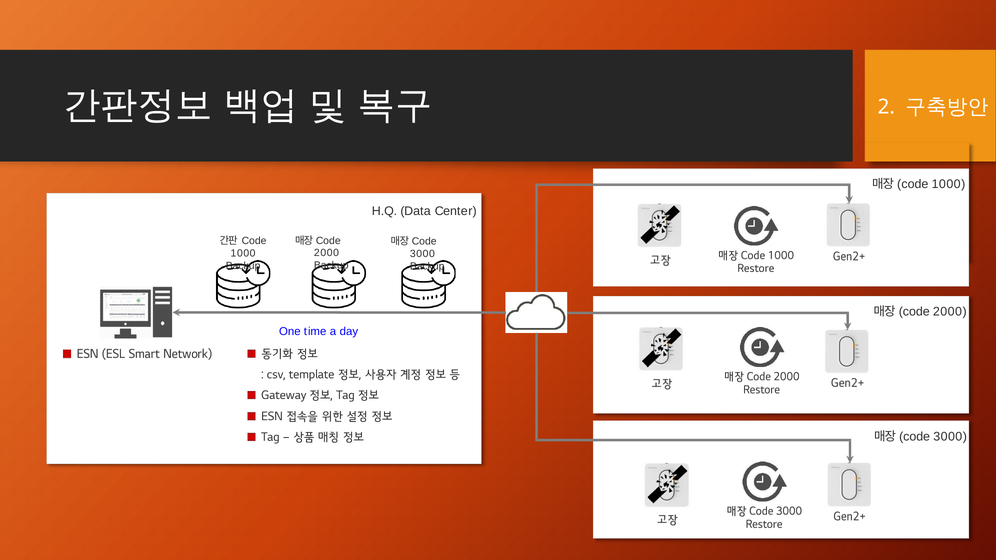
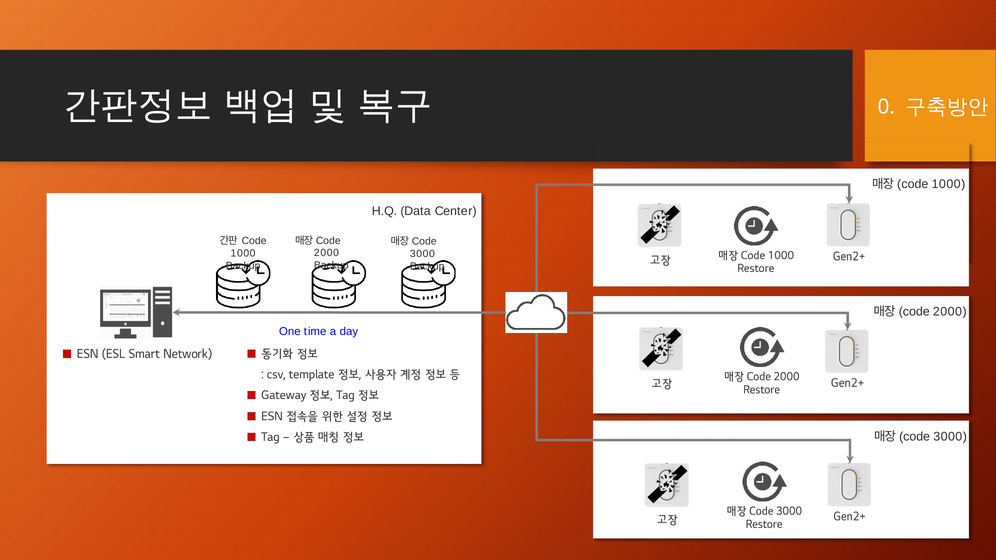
2: 2 -> 0 (886, 107)
